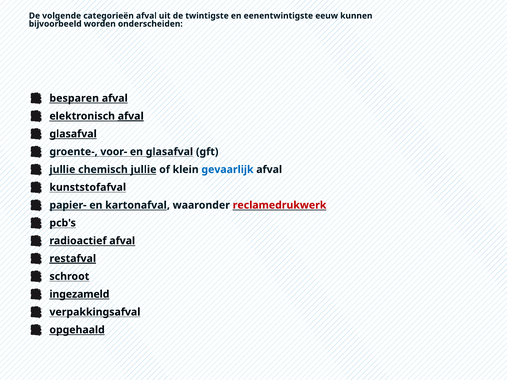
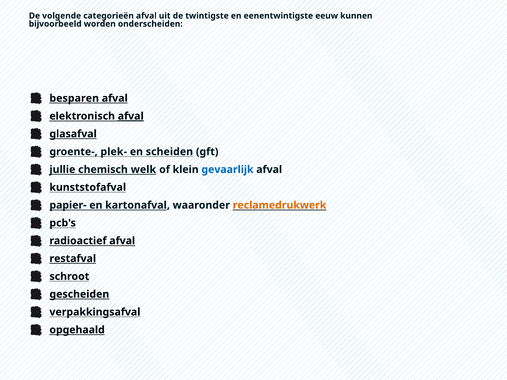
voor-: voor- -> plek- (114, 152)
en glasafval: glasafval -> scheiden (169, 152)
chemisch jullie: jullie -> welk (143, 170)
reclamedrukwerk colour: red -> orange (280, 205)
restafval underline: present -> none (73, 259)
ingezameld: ingezameld -> gescheiden (79, 294)
